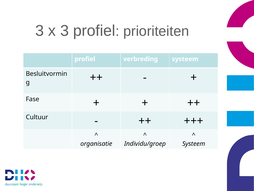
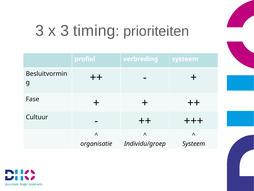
3 profiel: profiel -> timing (94, 31)
